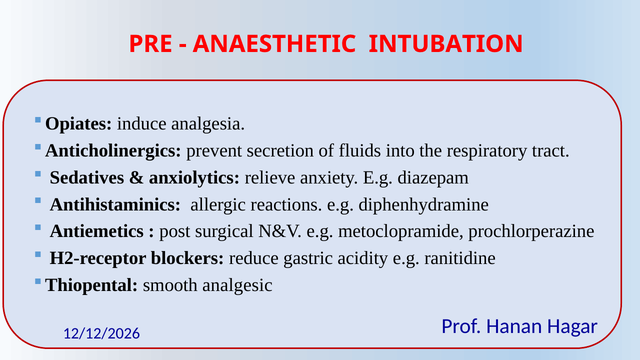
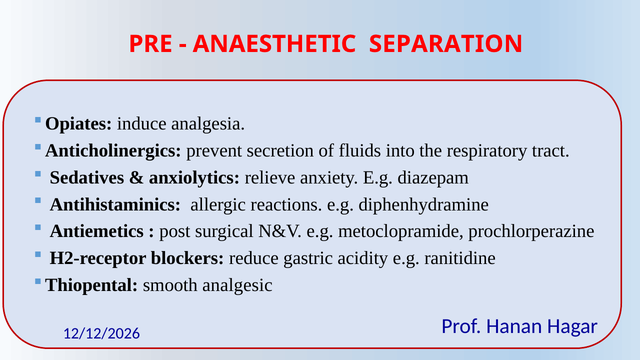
INTUBATION: INTUBATION -> SEPARATION (446, 44)
